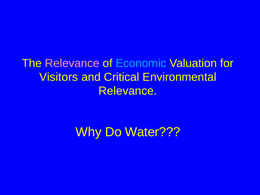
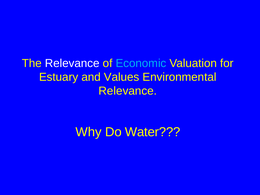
Relevance colour: pink -> white (72, 63)
Visitors: Visitors -> Estuary (59, 77)
Critical: Critical -> Values (122, 77)
